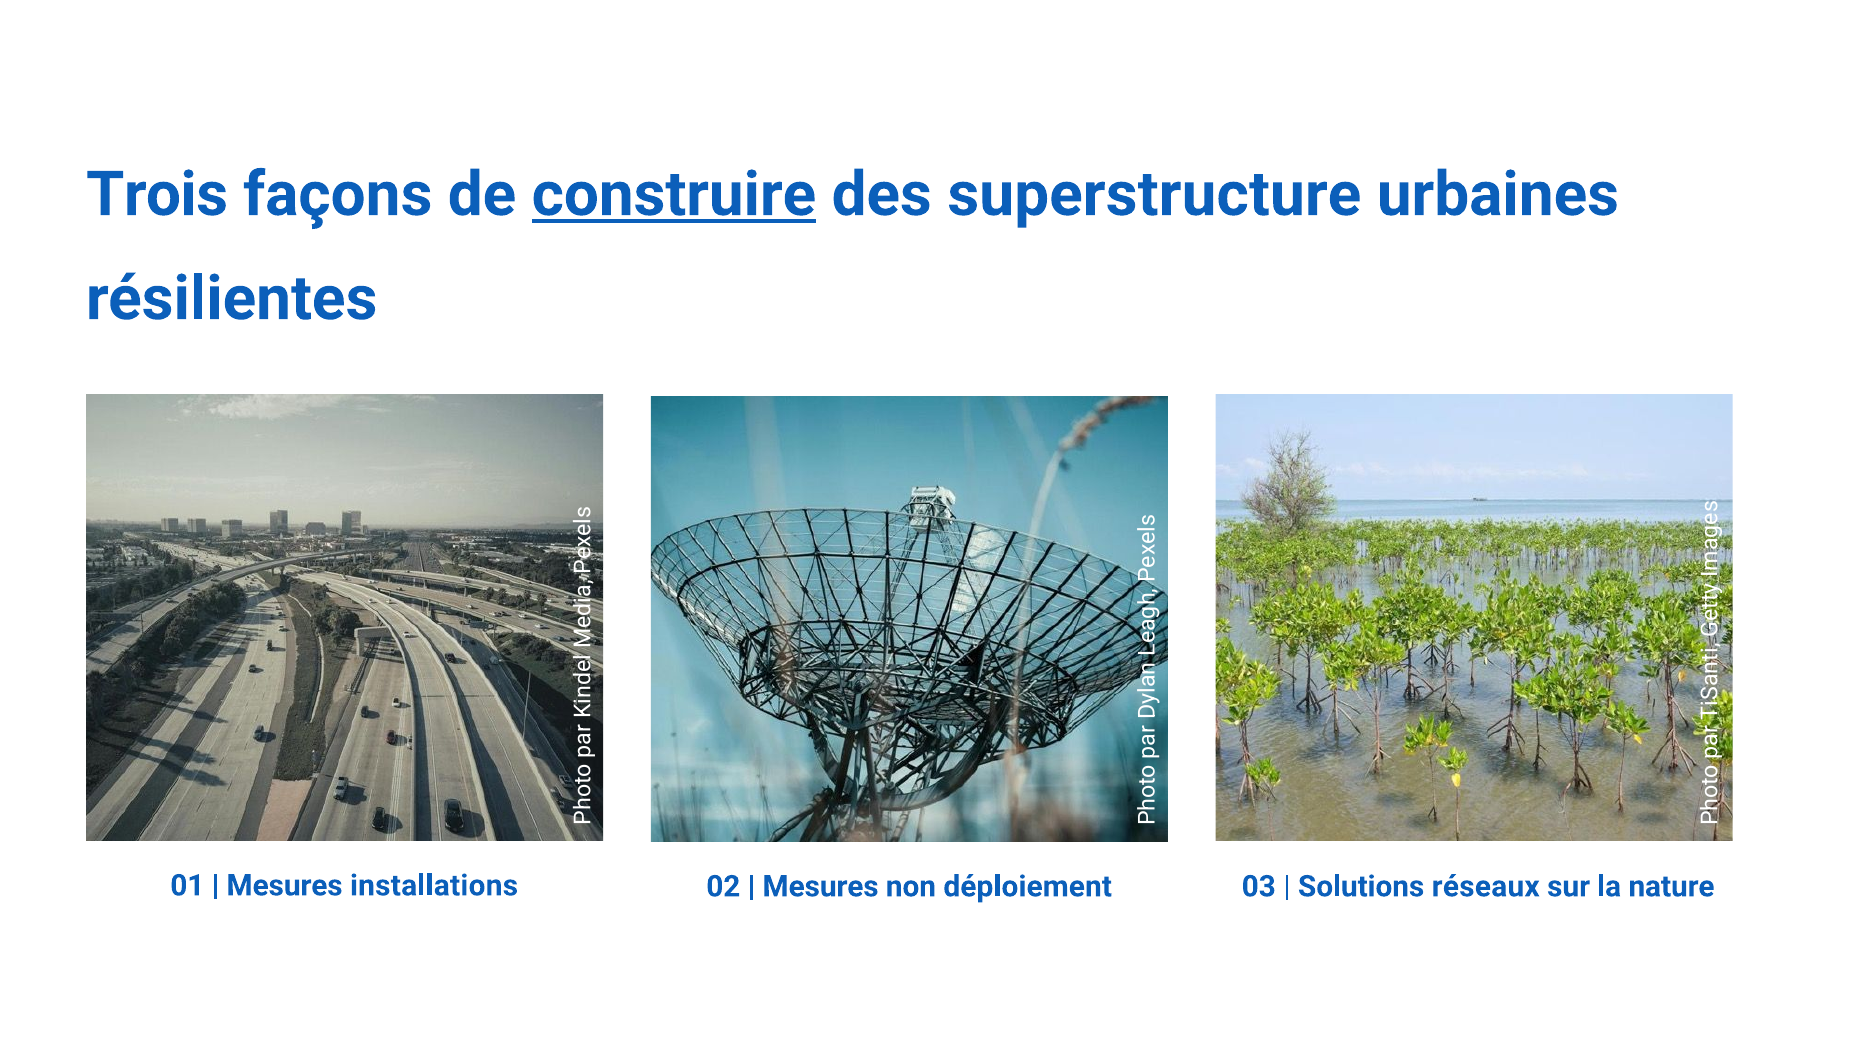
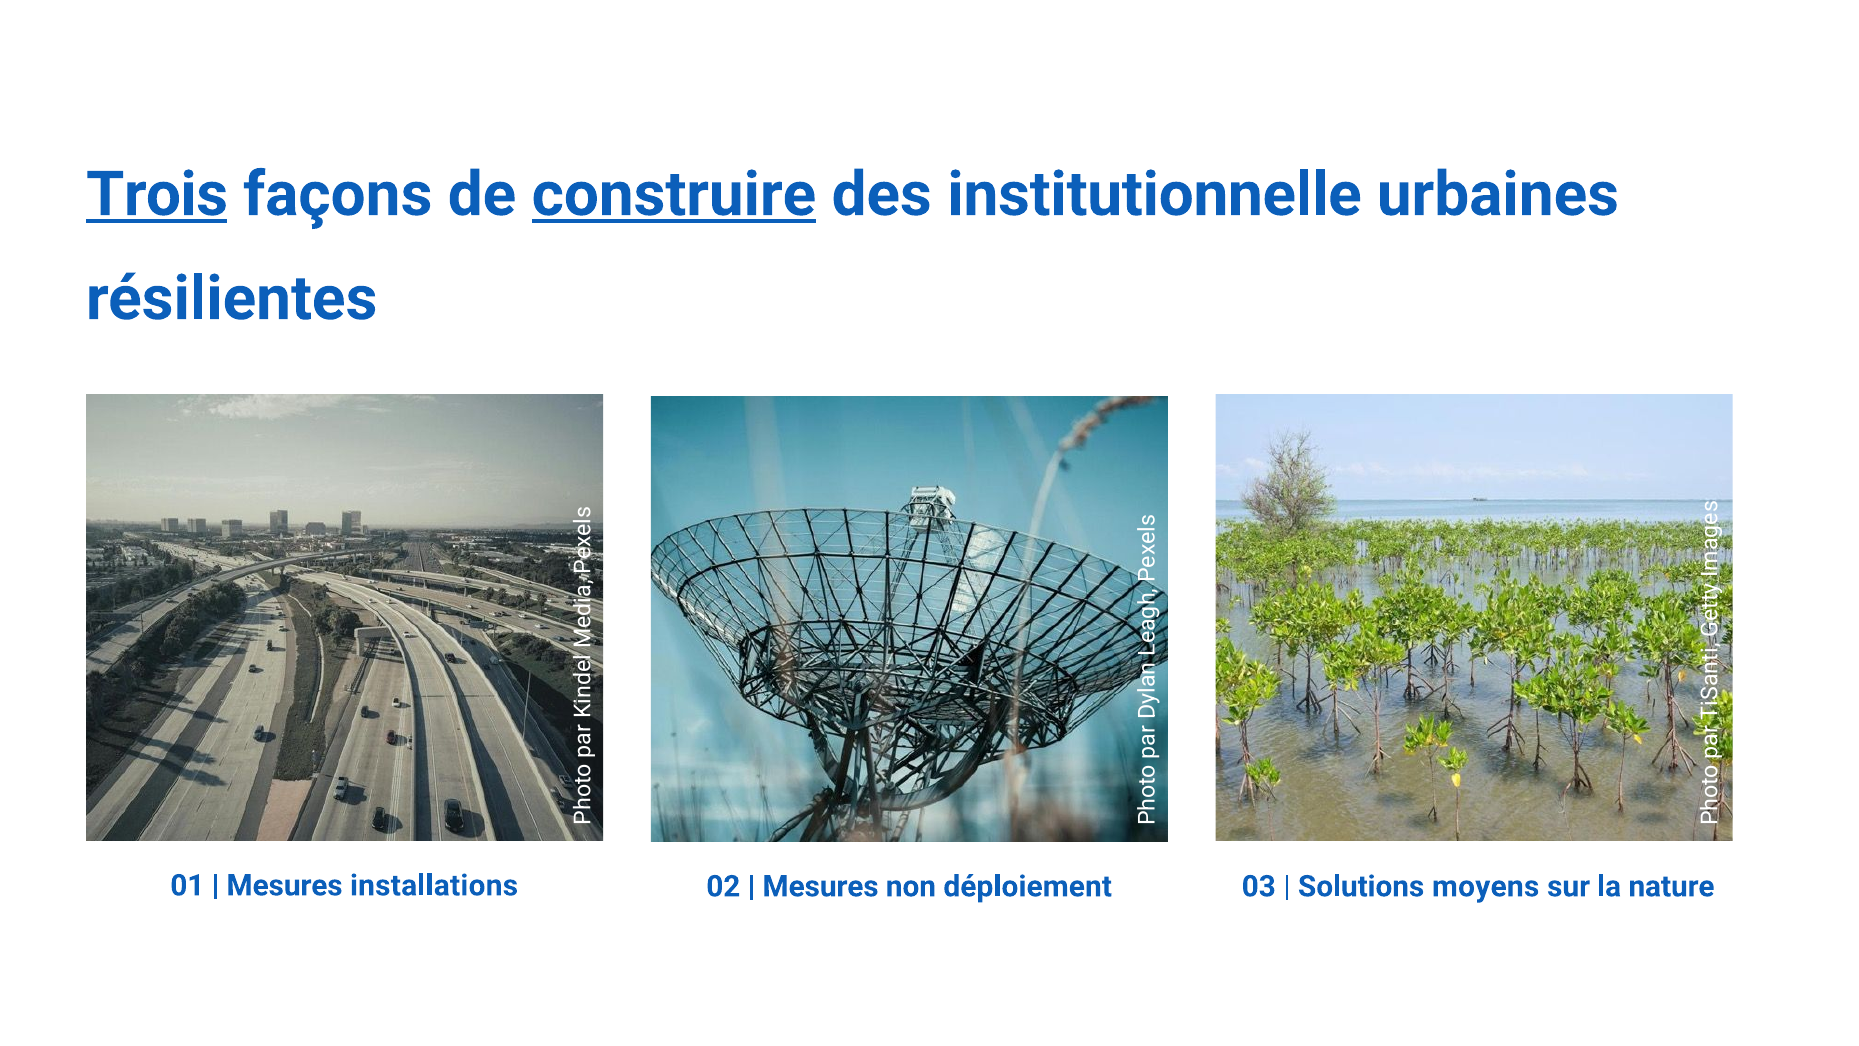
Trois underline: none -> present (157, 195)
superstructure: superstructure -> institutionnelle (1154, 195)
réseaux: réseaux -> moyens (1486, 886)
